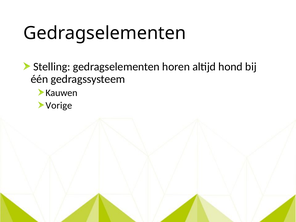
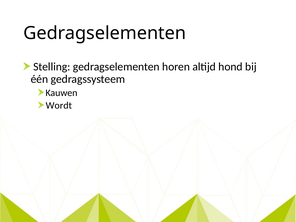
Vorige: Vorige -> Wordt (59, 105)
